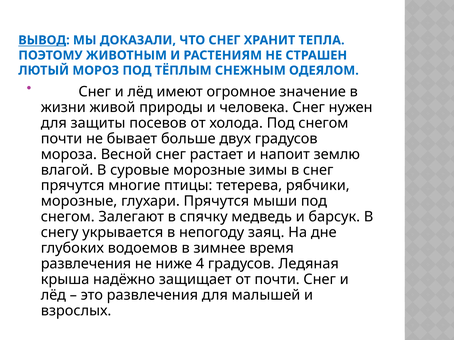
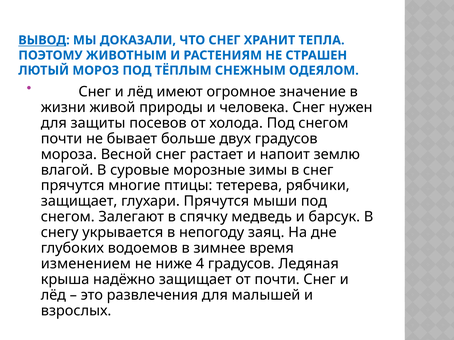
морозные: морозные -> защищает (79, 201)
развлечения: развлечения -> изменением (86, 264)
